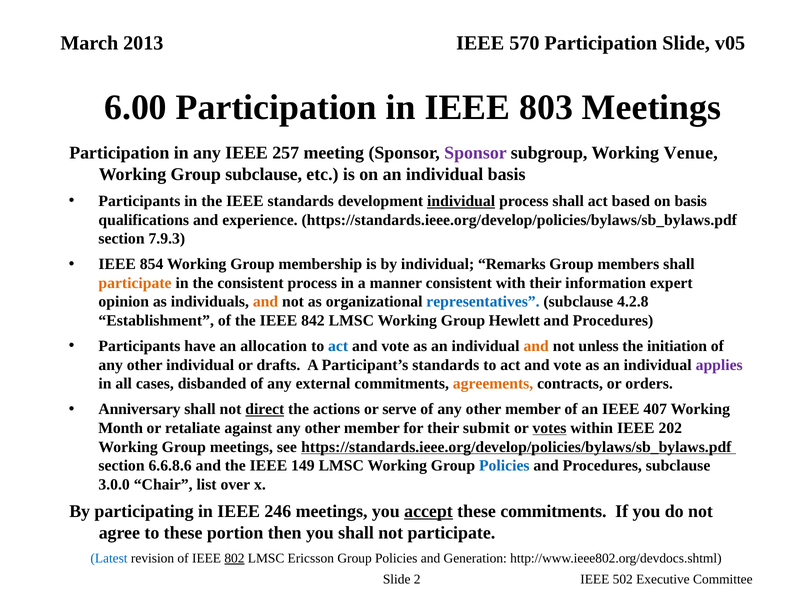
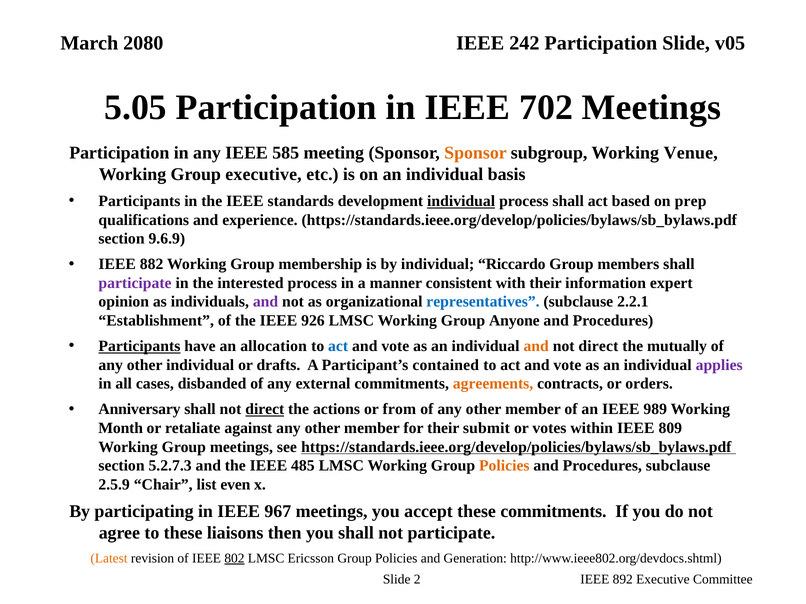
2013: 2013 -> 2080 (143, 43)
570: 570 -> 242 (524, 43)
6.00: 6.00 -> 5.05 (136, 107)
803: 803 -> 702 (546, 107)
257: 257 -> 585 (286, 153)
Sponsor colour: purple -> orange (475, 153)
Group subclause: subclause -> executive (264, 174)
on basis: basis -> prep (691, 201)
7.9.3: 7.9.3 -> 9.6.9 (167, 239)
854: 854 -> 882 (152, 264)
Remarks: Remarks -> Riccardo (512, 264)
participate colour: orange -> purple (135, 283)
the consistent: consistent -> interested (251, 283)
and colour: orange -> purple (266, 302)
4.2.8: 4.2.8 -> 2.2.1 (633, 302)
842: 842 -> 926 (313, 321)
Hewlett: Hewlett -> Anyone (514, 321)
Participants underline: none -> present (139, 346)
unless: unless -> direct (598, 346)
initiation: initiation -> mutually (677, 346)
Participant’s standards: standards -> contained (446, 365)
serve: serve -> from (399, 410)
407: 407 -> 989 (655, 410)
votes underline: present -> none (549, 428)
202: 202 -> 809 (670, 428)
6.6.8.6: 6.6.8.6 -> 5.2.7.3 (170, 466)
149: 149 -> 485 (303, 466)
Policies colour: blue -> orange (504, 466)
3.0.0: 3.0.0 -> 2.5.9 (114, 485)
over: over -> even (235, 485)
246: 246 -> 967 (278, 512)
accept underline: present -> none (429, 512)
portion: portion -> liaisons (235, 533)
Latest colour: blue -> orange (109, 559)
502: 502 -> 892 (623, 580)
